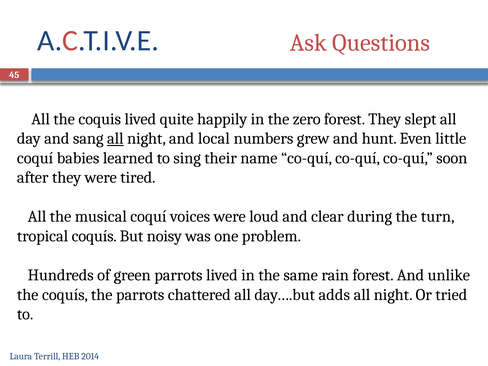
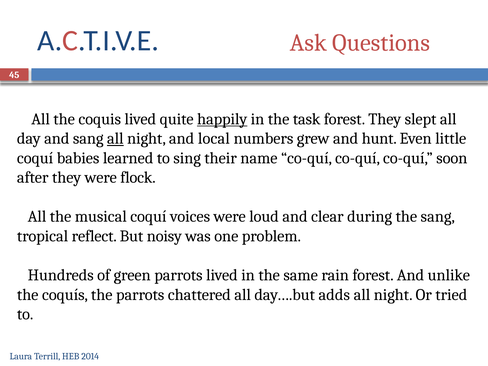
happily underline: none -> present (222, 119)
zero: zero -> task (307, 119)
tired: tired -> flock (138, 178)
the turn: turn -> sang (438, 217)
tropical coquís: coquís -> reflect (94, 236)
